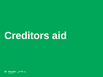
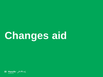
Creditors: Creditors -> Changes (27, 36)
